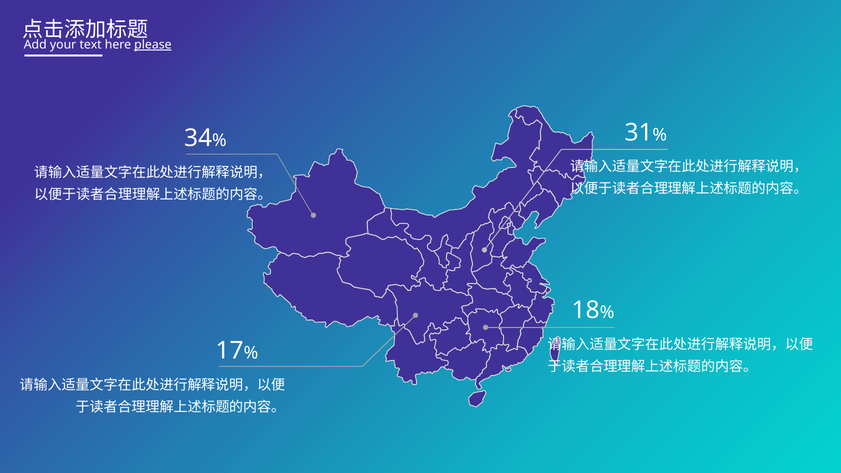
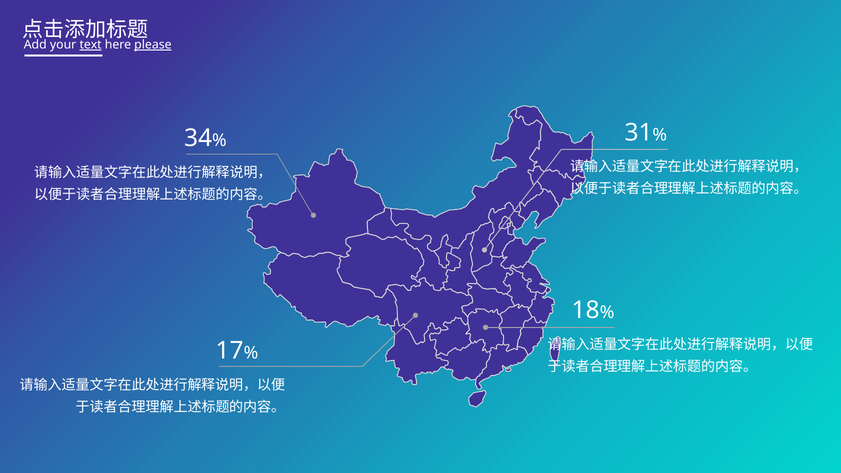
text underline: none -> present (91, 45)
